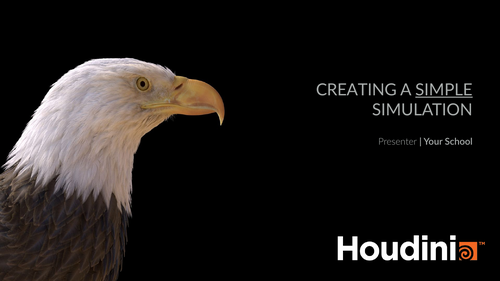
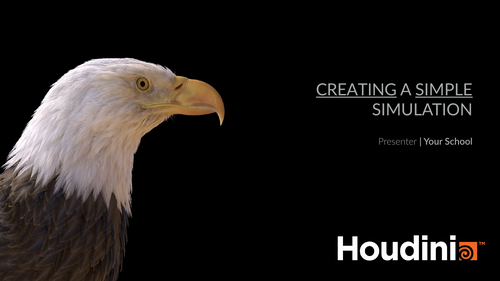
CREATING underline: none -> present (356, 90)
